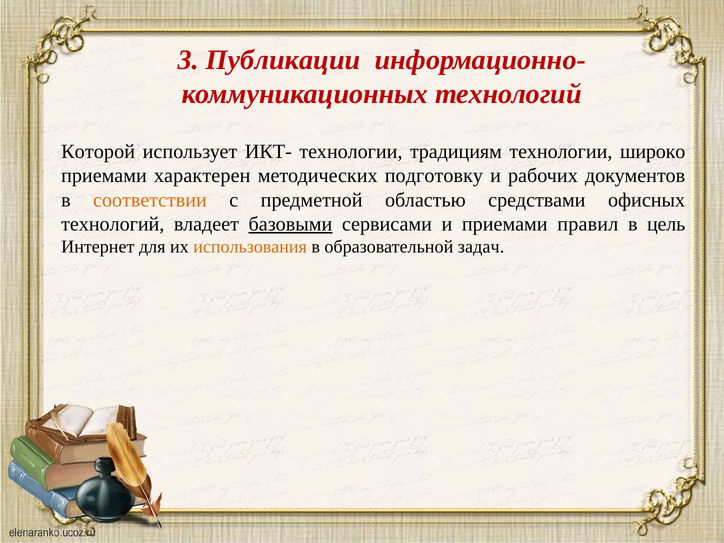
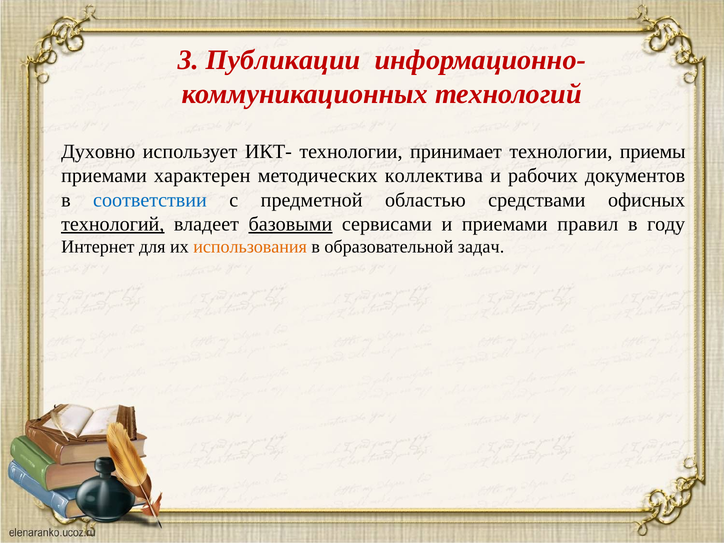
Которой: Которой -> Духовно (98, 152)
традициям: традициям -> принимает (456, 152)
широко: широко -> приемы (653, 152)
подготовку: подготовку -> коллектива (434, 176)
соответствии colour: orange -> blue (150, 200)
технологий underline: none -> present (113, 224)
цель: цель -> году (666, 224)
